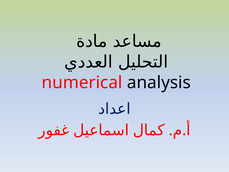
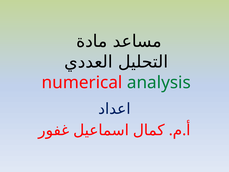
analysis colour: black -> green (159, 82)
